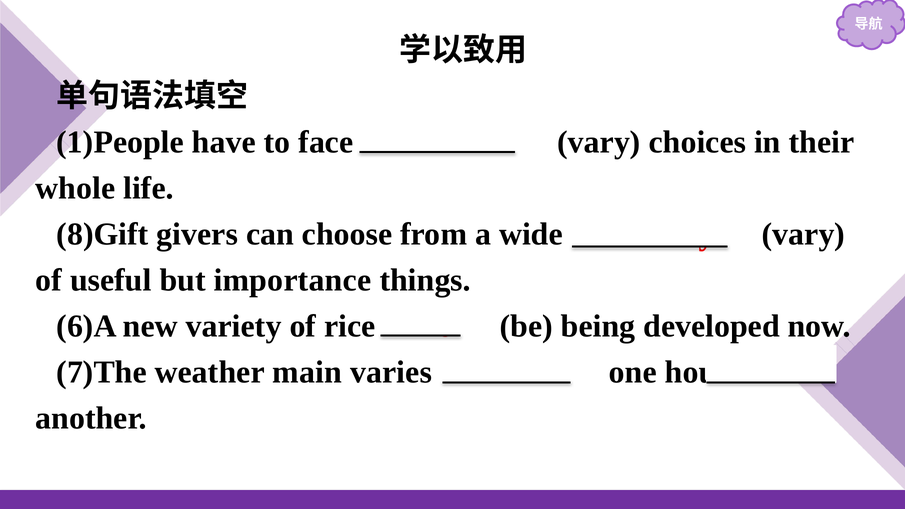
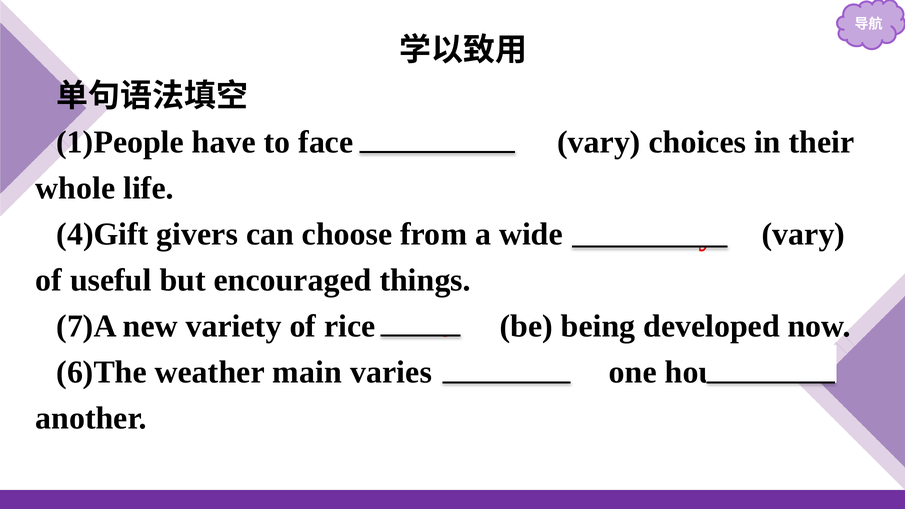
8)Gift: 8)Gift -> 4)Gift (103, 234)
importance: importance -> encouraged (293, 280)
6)A: 6)A -> 7)A (87, 326)
7)The: 7)The -> 6)The (102, 372)
